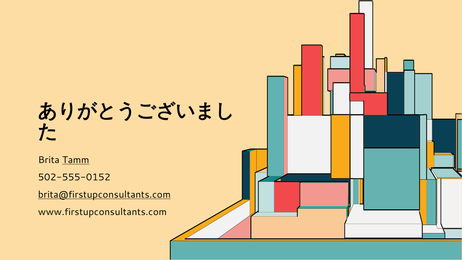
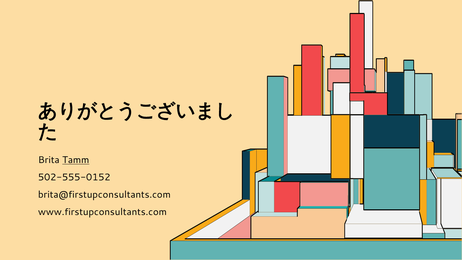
brita@firstupconsultants.com underline: present -> none (104, 195)
